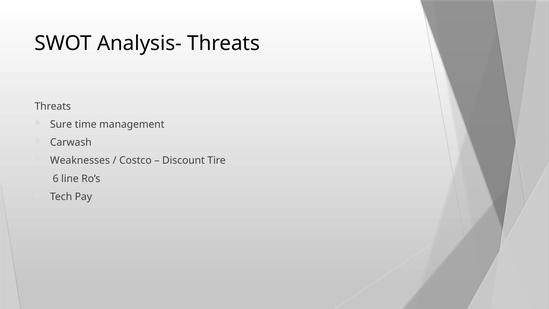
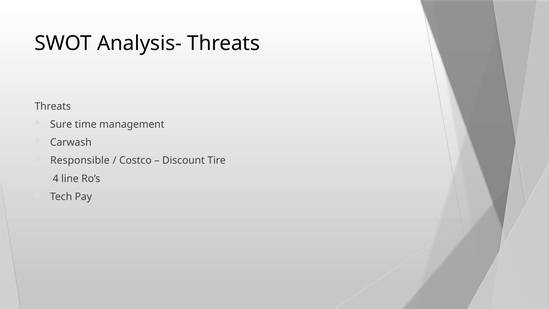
Weaknesses: Weaknesses -> Responsible (80, 160)
6: 6 -> 4 (56, 179)
